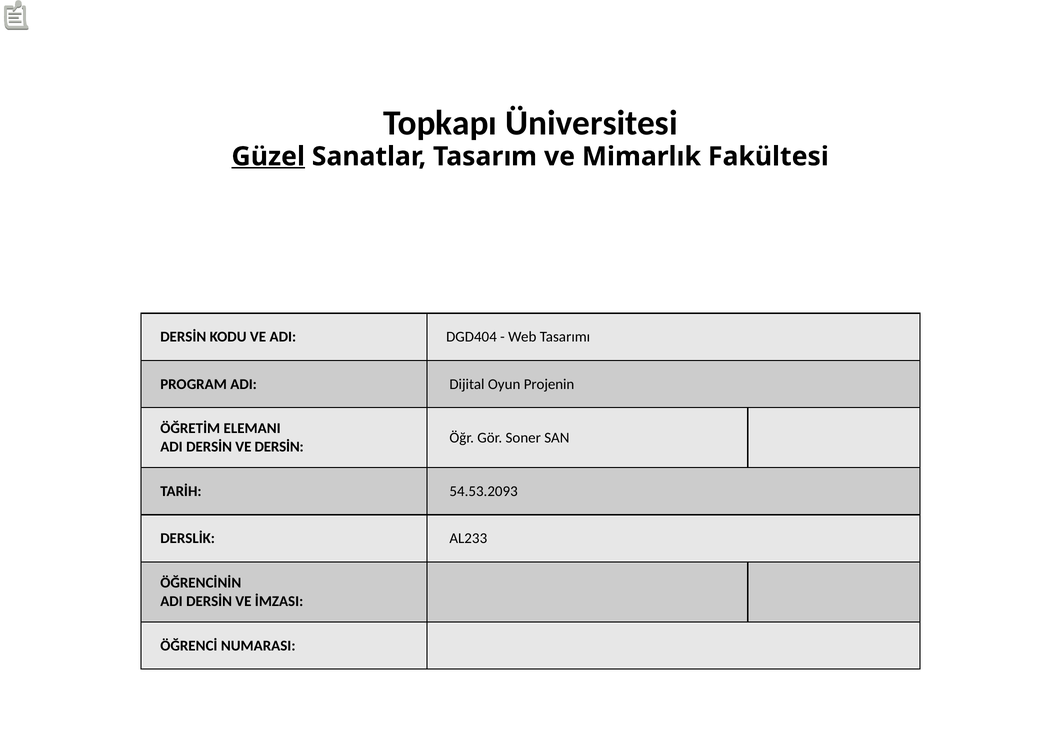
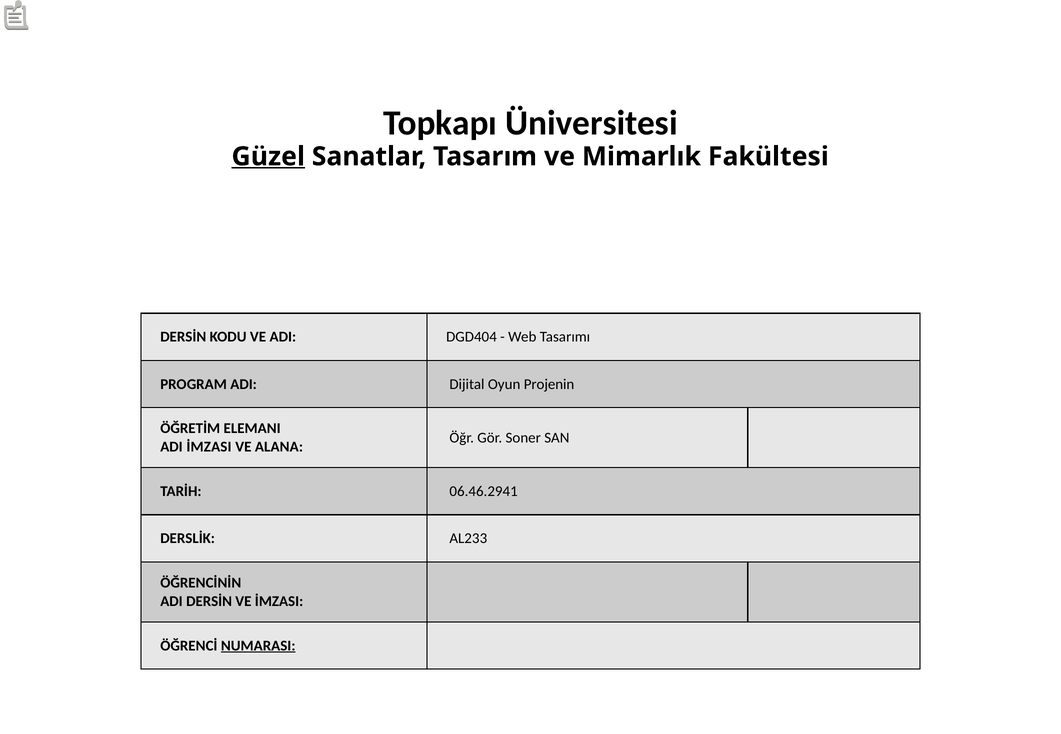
DERSİN: DERSİN -> İMZASI (209, 447)
VE DERSİN: DERSİN -> ALANA (279, 447)
54.53.2093: 54.53.2093 -> 06.46.2941 (484, 492)
NUMARASI underline: none -> present (258, 646)
